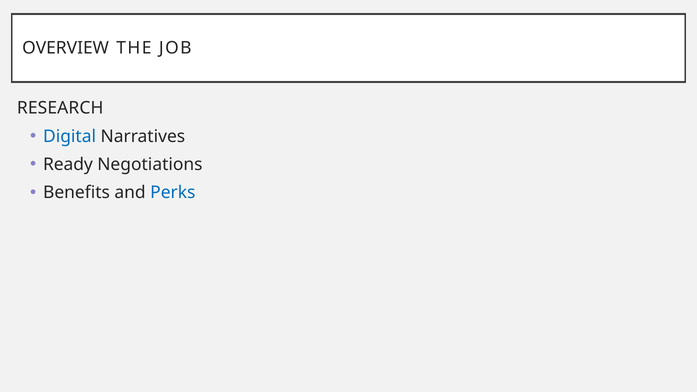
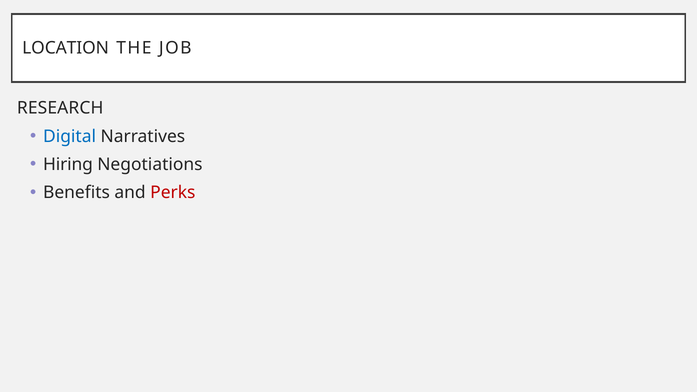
OVERVIEW: OVERVIEW -> LOCATION (66, 48)
Ready: Ready -> Hiring (68, 165)
Perks colour: blue -> red (173, 193)
